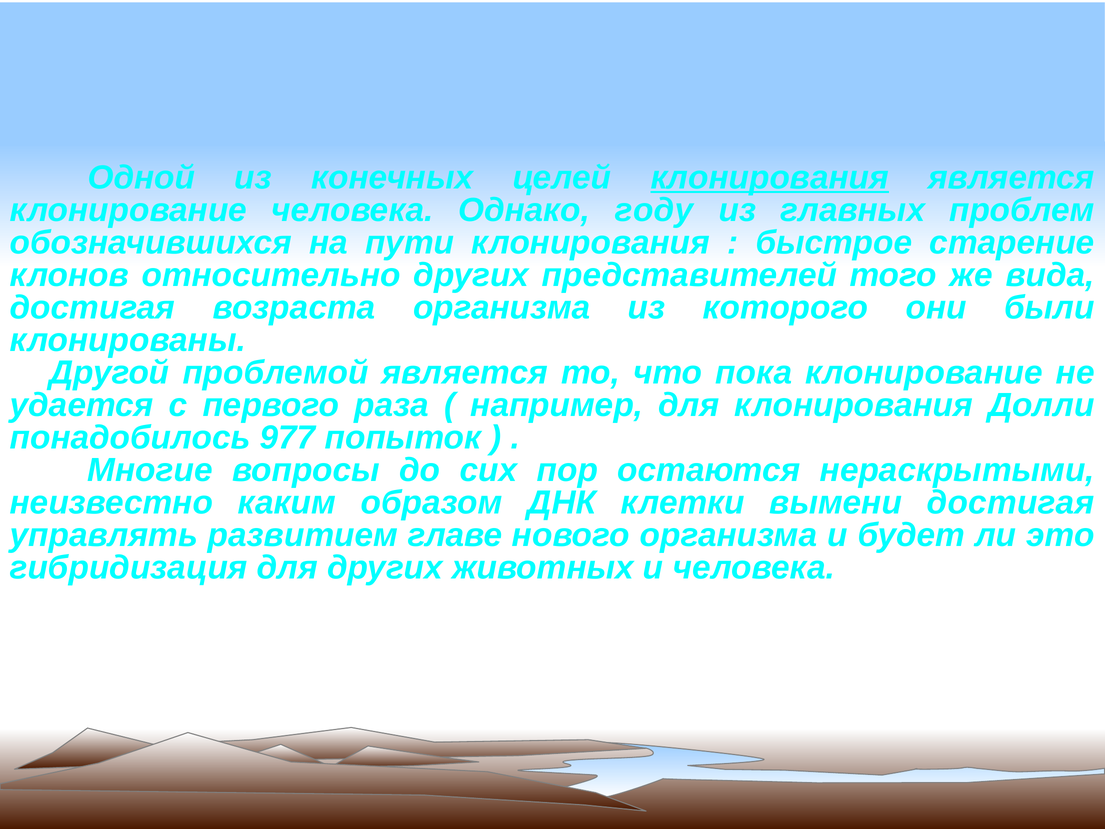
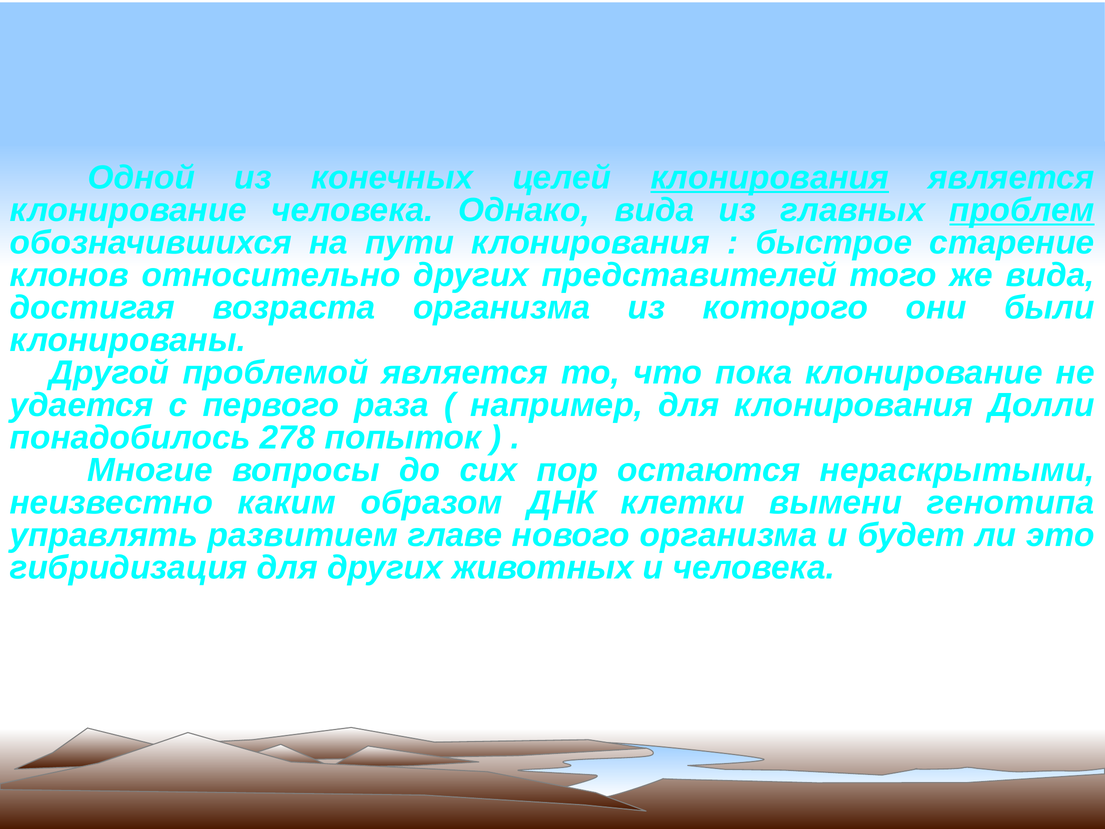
Однако году: году -> вида (654, 210)
проблем underline: none -> present (1022, 210)
977: 977 -> 278 (288, 438)
вымени достигая: достигая -> генотипа (1011, 502)
